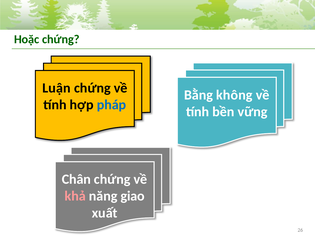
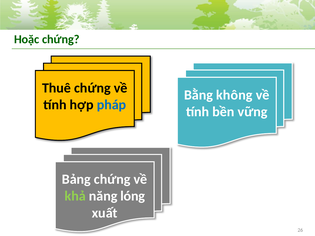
Luận: Luận -> Thuê (57, 88)
Chân: Chân -> Bảng (76, 180)
khả colour: pink -> light green (75, 196)
giao: giao -> lóng (133, 196)
